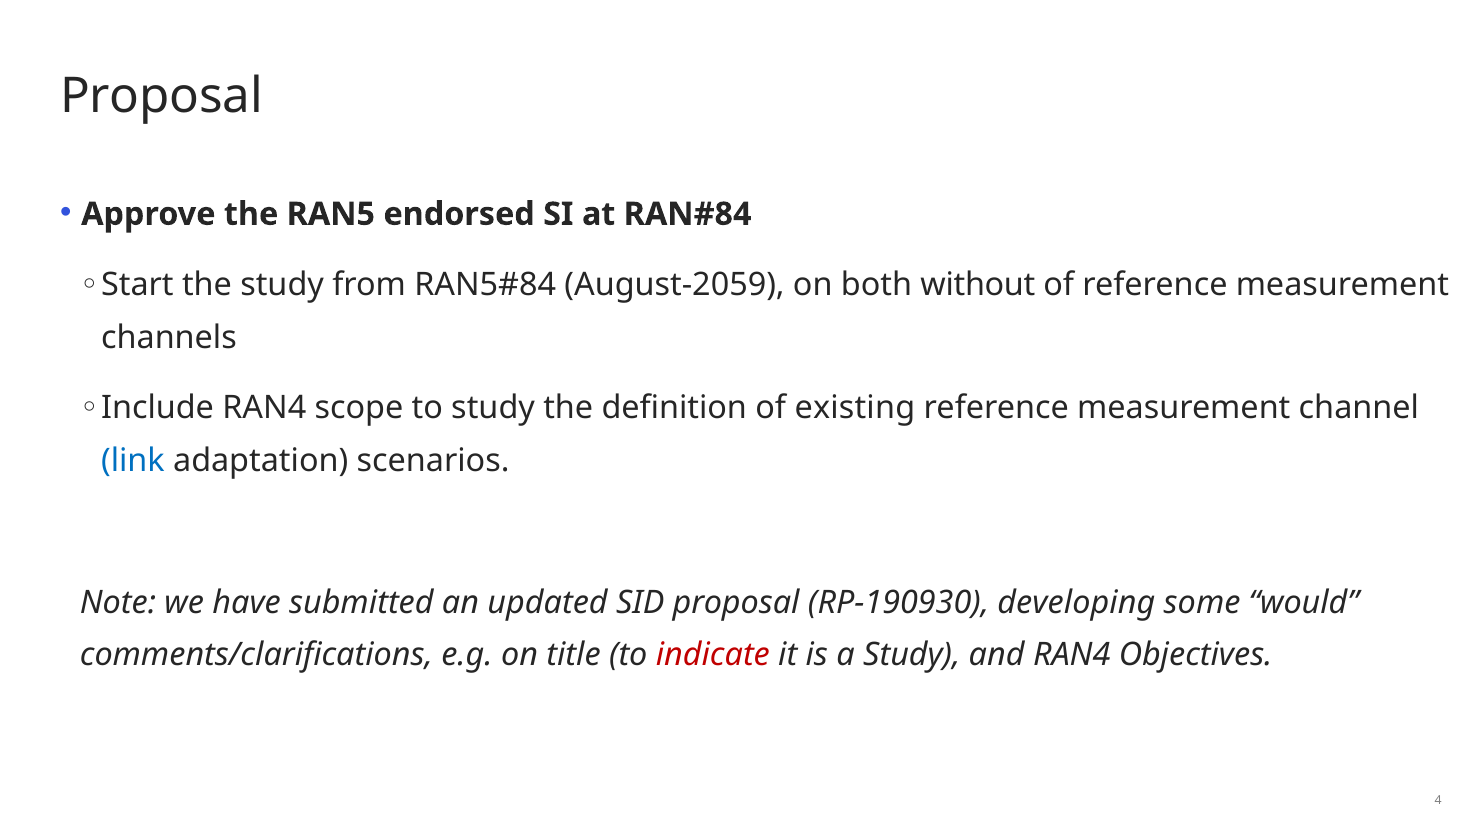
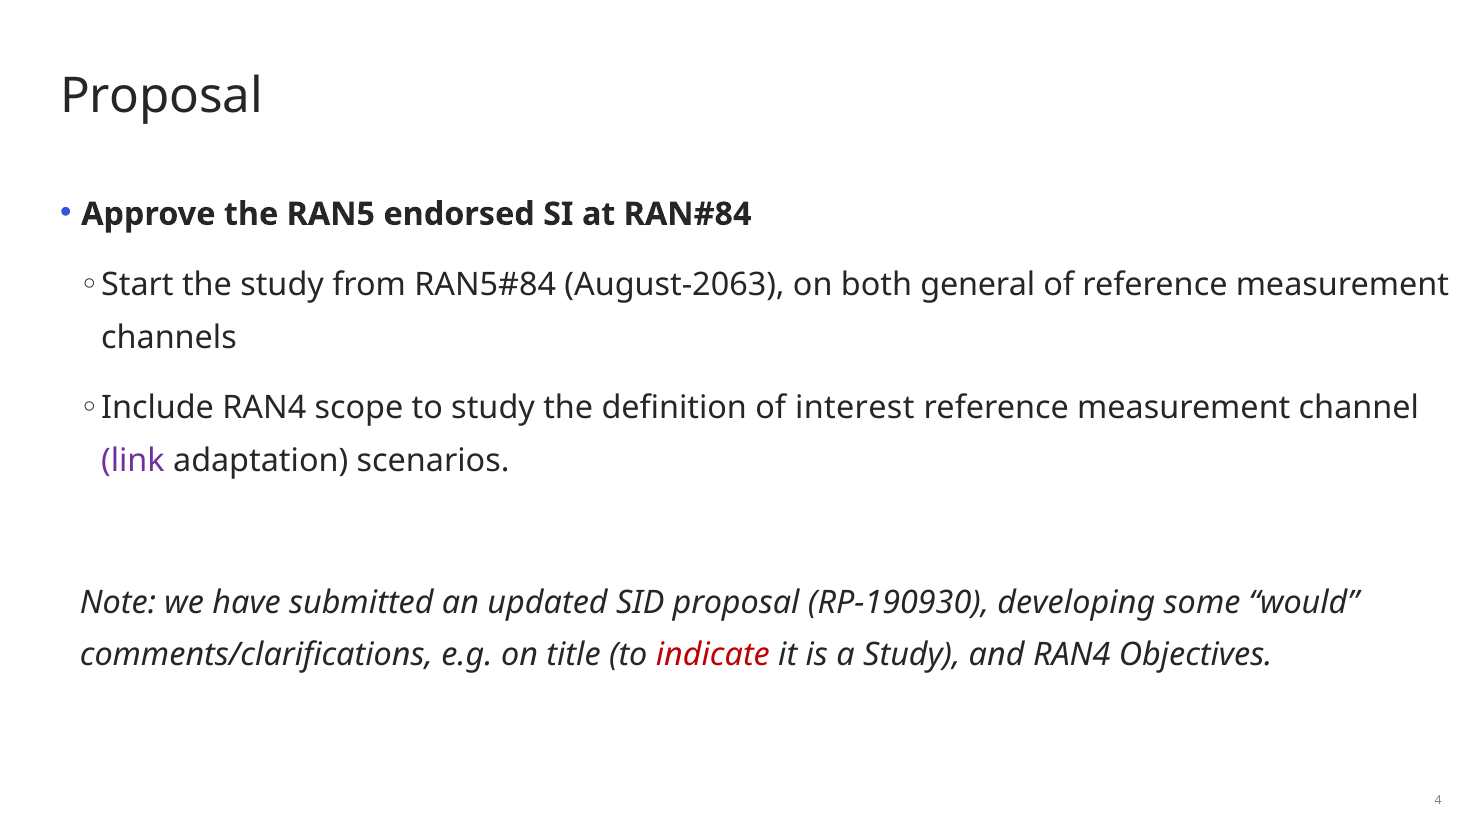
August-2059: August-2059 -> August-2063 (675, 285)
without: without -> general (978, 285)
existing: existing -> interest (855, 408)
link colour: blue -> purple (133, 461)
